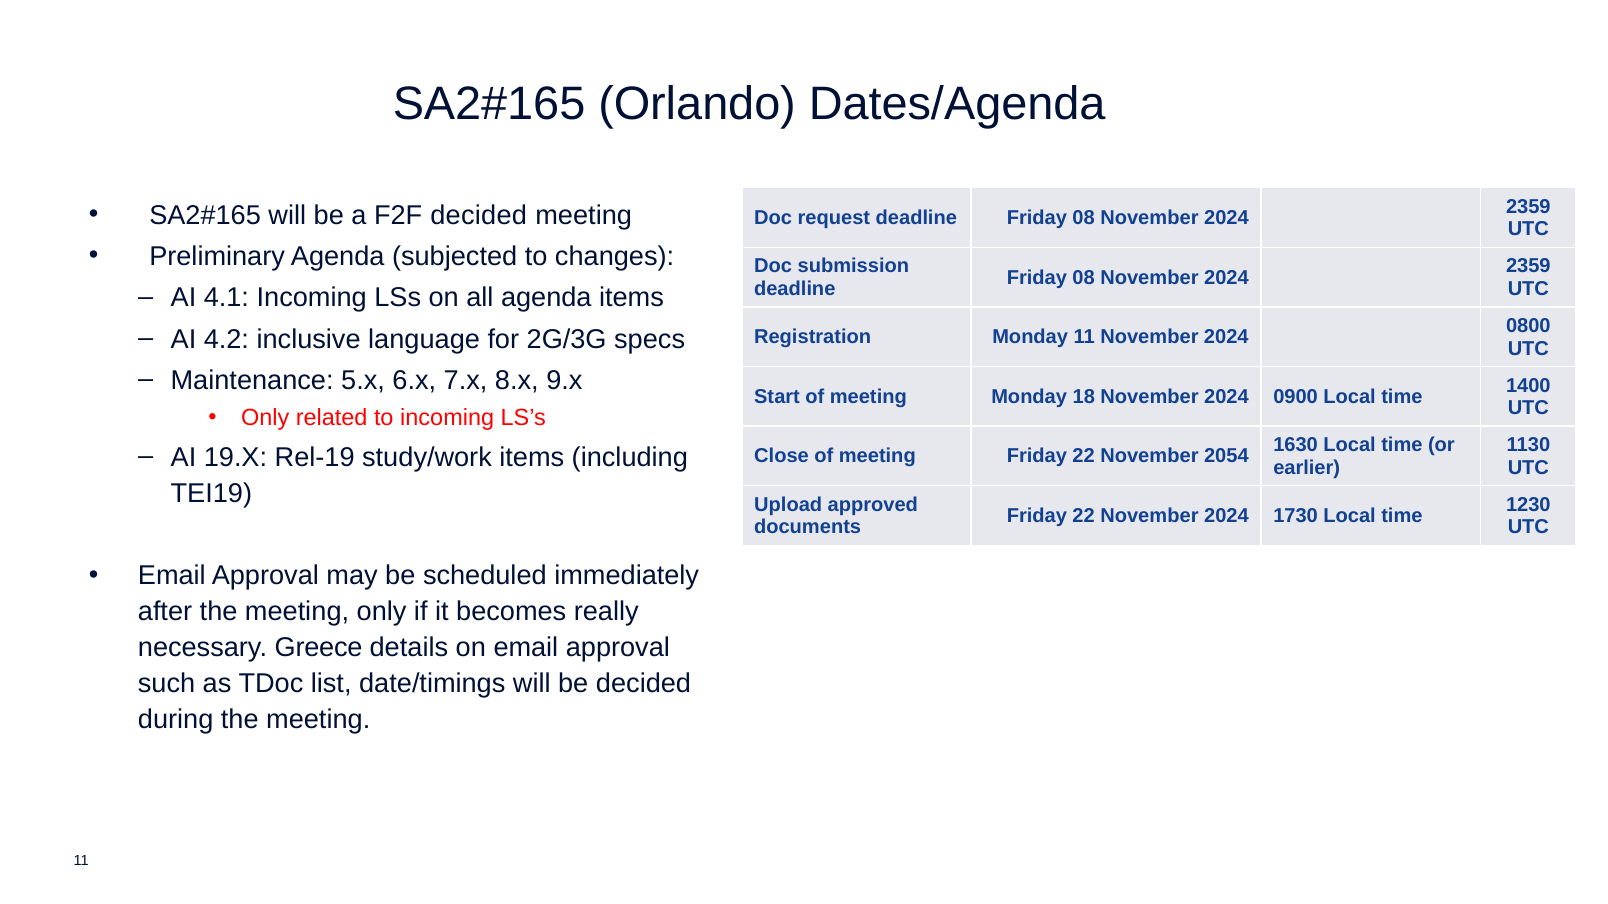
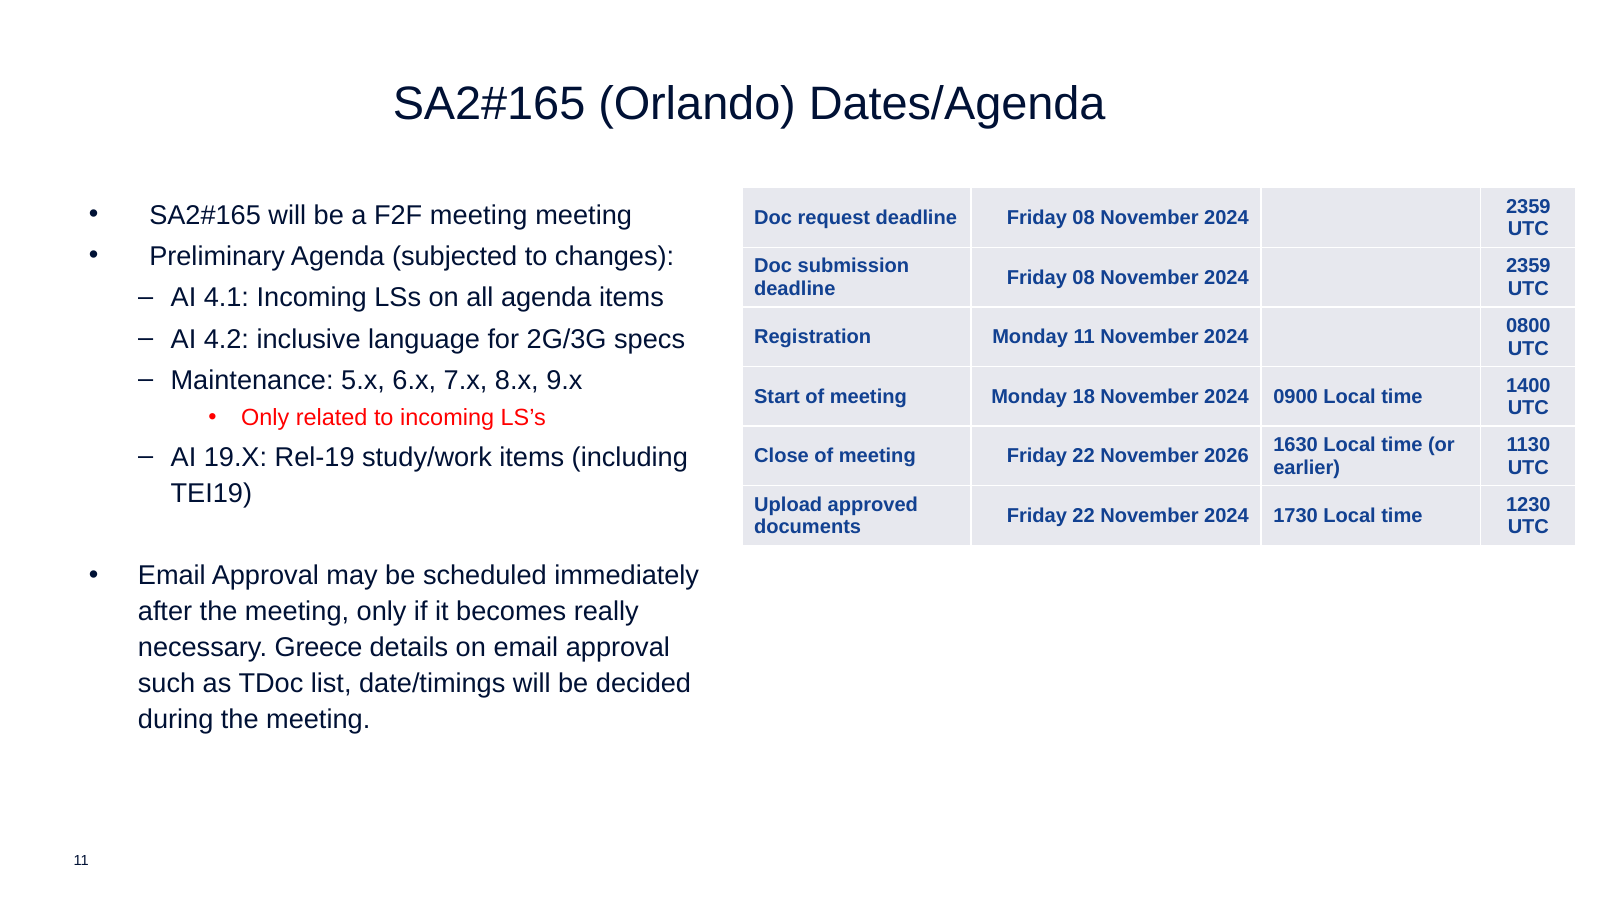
F2F decided: decided -> meeting (479, 215)
2054: 2054 -> 2026 (1226, 457)
